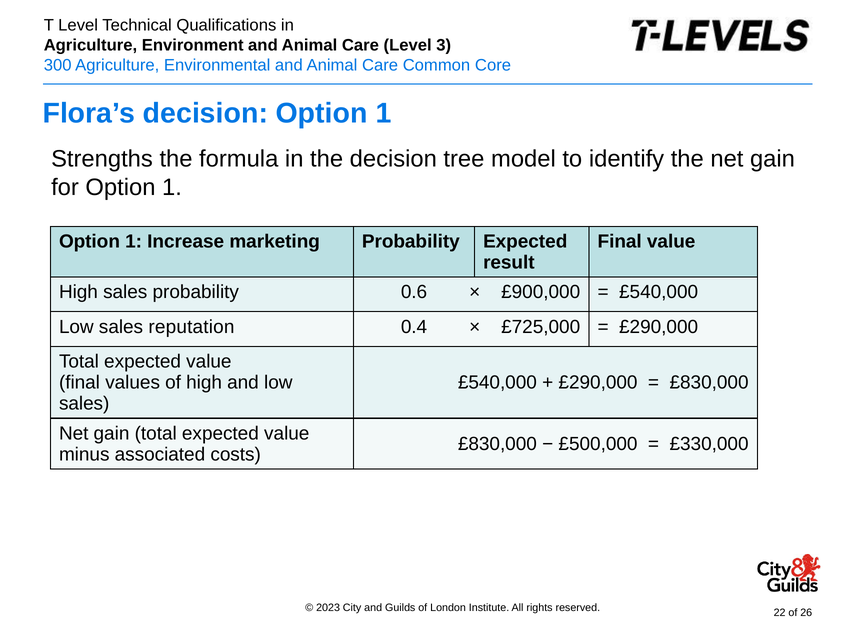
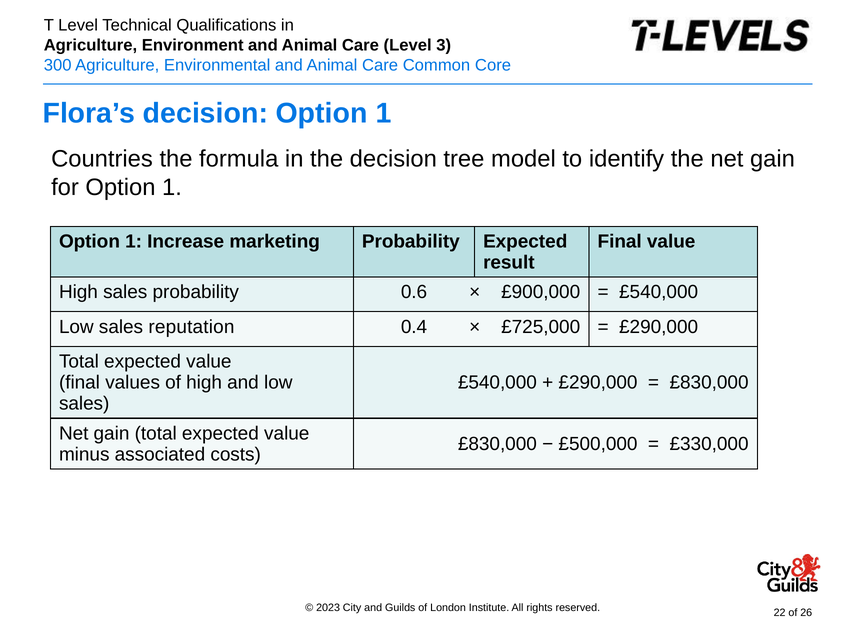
Strengths: Strengths -> Countries (102, 159)
